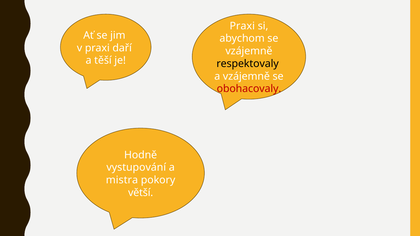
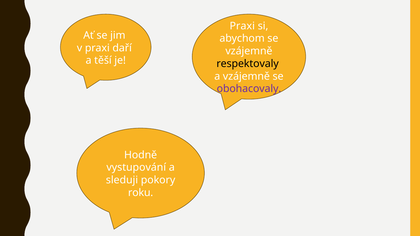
obohacovaly colour: red -> purple (249, 89)
mistra: mistra -> sleduji (122, 180)
větší: větší -> roku (141, 193)
